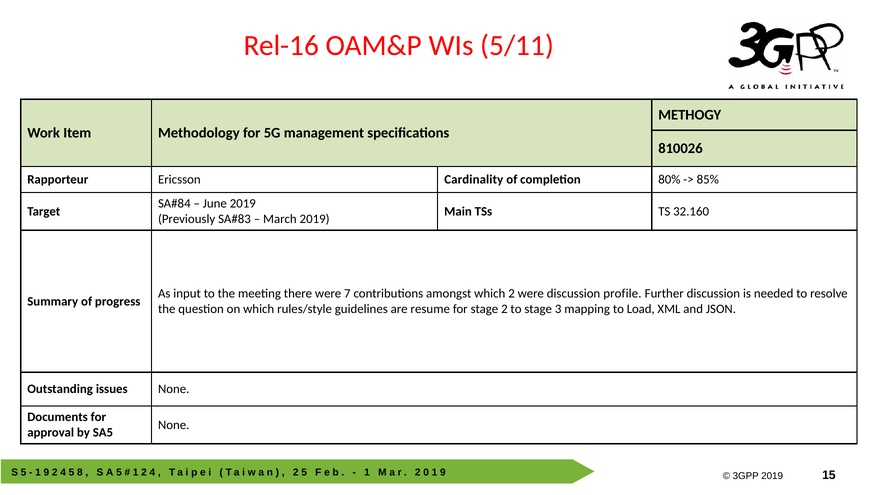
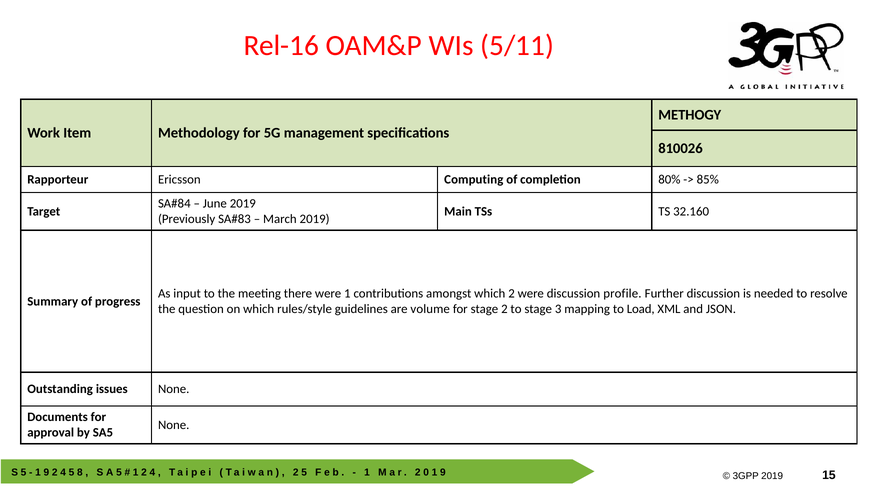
Cardinality: Cardinality -> Computing (474, 180)
were 7: 7 -> 1 (347, 294)
resume: resume -> volume (430, 309)
